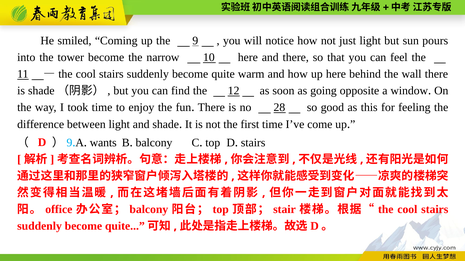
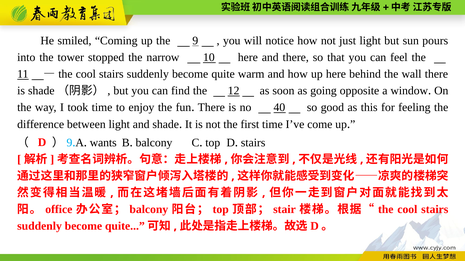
tower become: become -> stopped (106, 58)
28: 28 -> 40 (279, 108)
